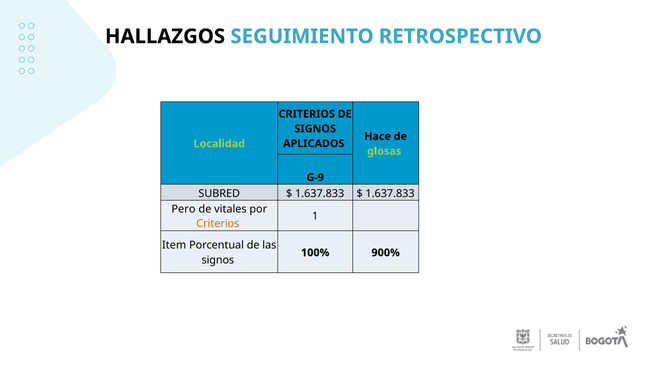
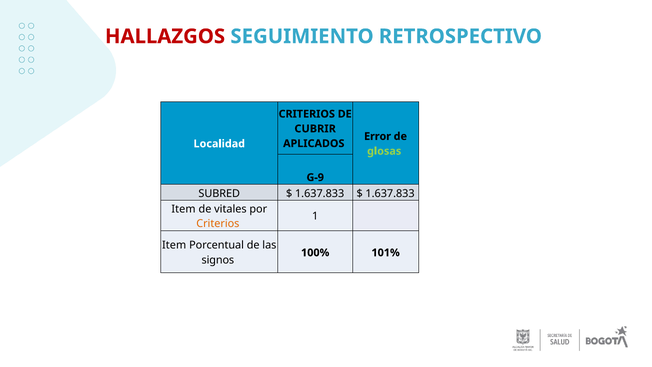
HALLAZGOS colour: black -> red (165, 36)
SIGNOS: SIGNOS -> CUBRIR (315, 129)
Hace: Hace -> Error (378, 136)
Localidad colour: light green -> white (219, 144)
Pero: Pero -> Item (183, 209)
900%: 900% -> 101% (386, 253)
